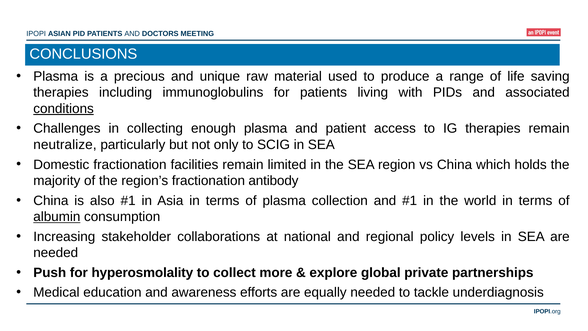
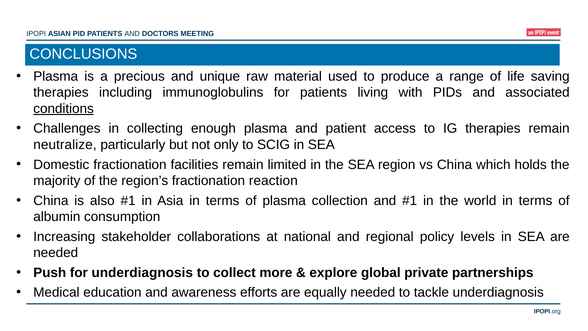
antibody: antibody -> reaction (273, 181)
albumin underline: present -> none (57, 217)
for hyperosmolality: hyperosmolality -> underdiagnosis (142, 272)
